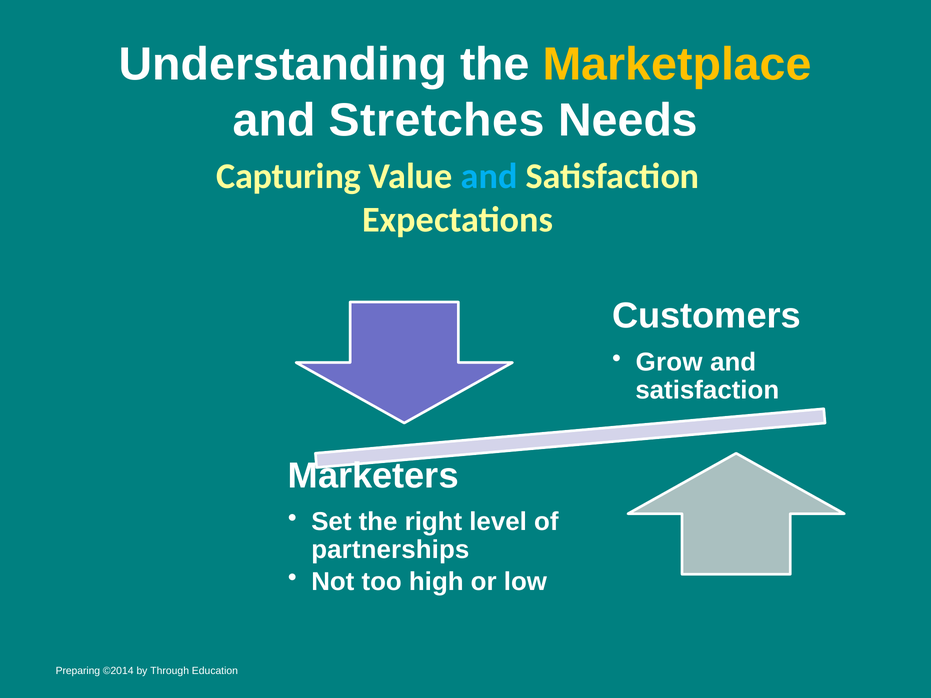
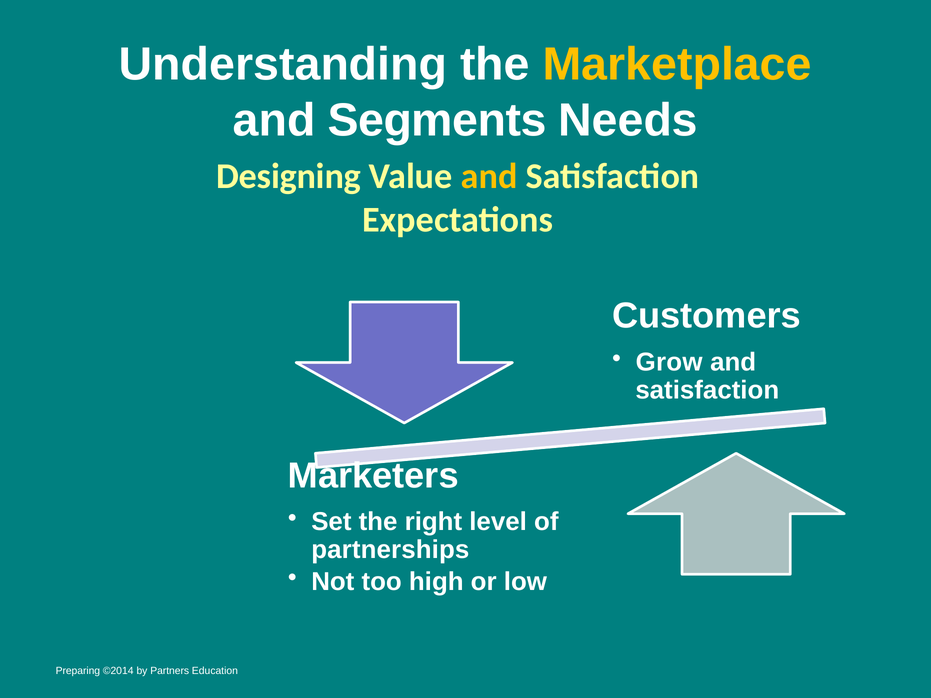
Stretches: Stretches -> Segments (437, 120)
Capturing: Capturing -> Designing (289, 176)
and colour: light blue -> yellow (489, 176)
Through: Through -> Partners (170, 671)
